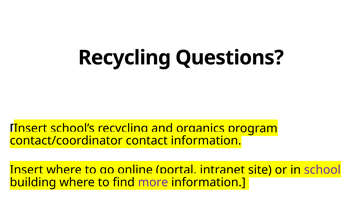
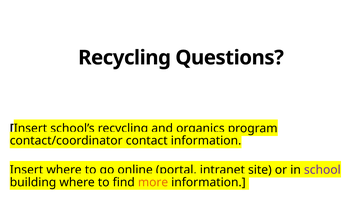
more colour: purple -> orange (153, 182)
